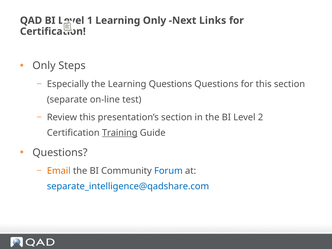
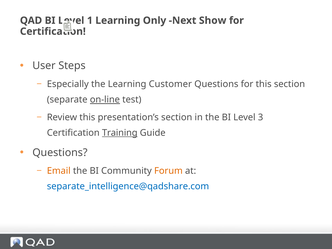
Links: Links -> Show (213, 20)
Only: Only -> User (44, 66)
Learning Questions: Questions -> Customer (170, 84)
on-line underline: none -> present (105, 100)
2: 2 -> 3 (261, 117)
Forum colour: blue -> orange (168, 171)
